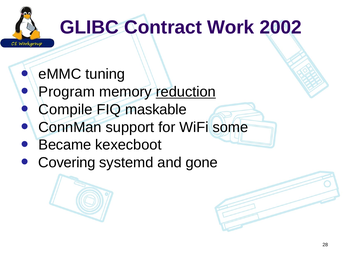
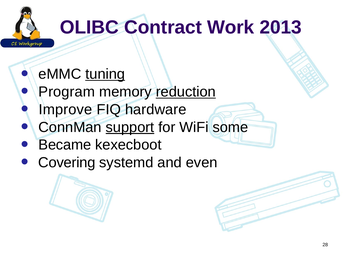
GLIBC: GLIBC -> OLIBC (89, 27)
2002: 2002 -> 2013 (281, 27)
tuning underline: none -> present (105, 74)
Compile: Compile -> Improve (65, 109)
maskable: maskable -> hardware (156, 109)
support underline: none -> present (130, 127)
gone: gone -> even (202, 162)
